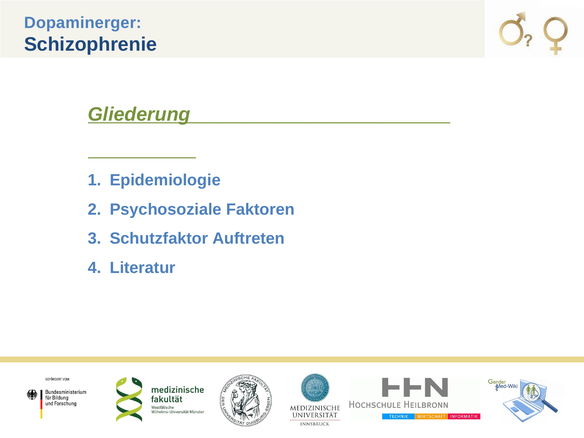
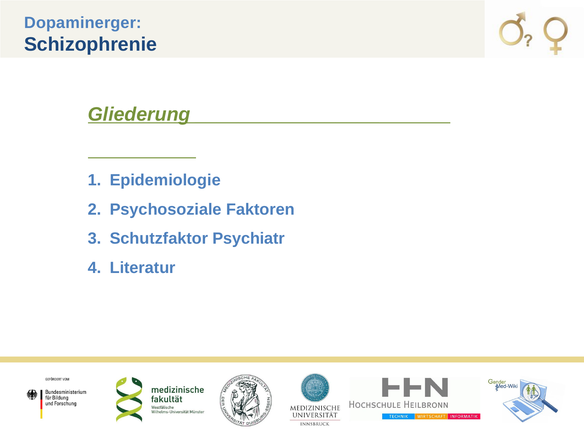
Auftreten: Auftreten -> Psychiatr (249, 239)
